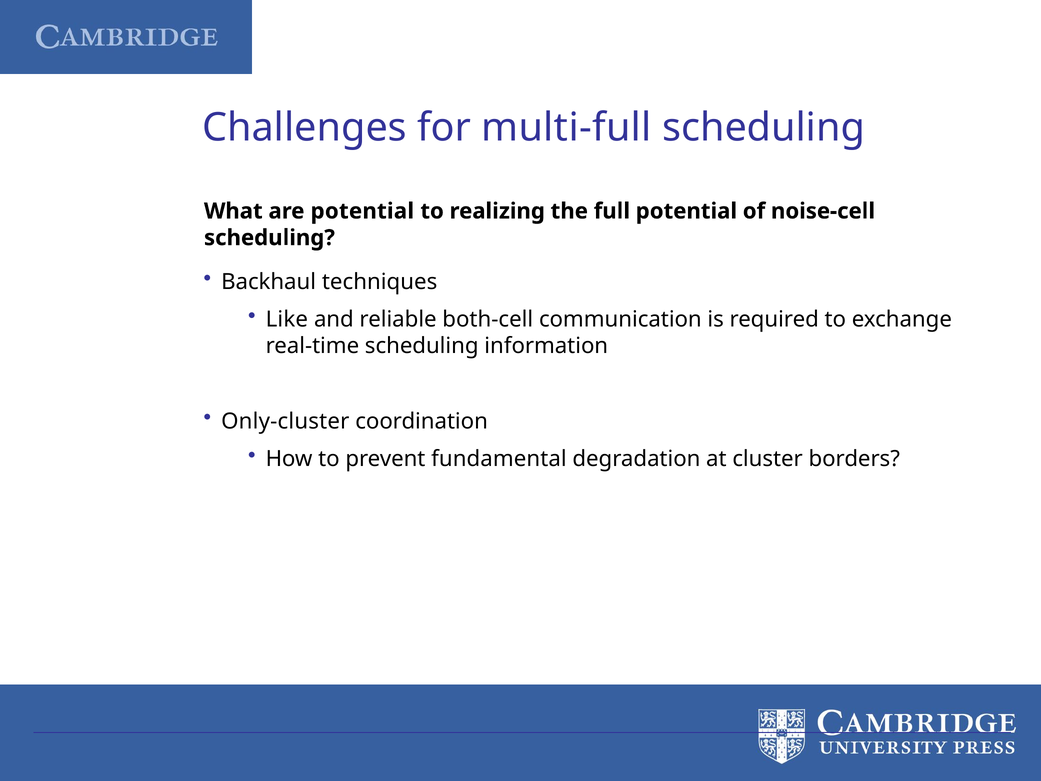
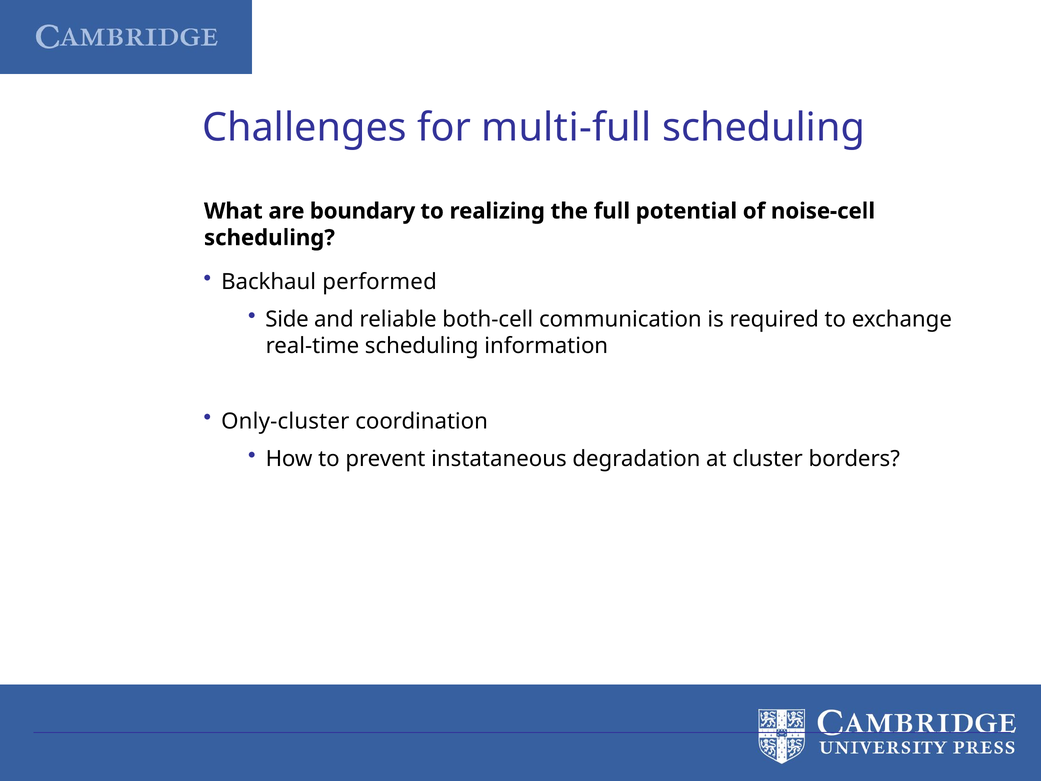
are potential: potential -> boundary (363, 211)
techniques: techniques -> performed (380, 282)
Like: Like -> Side (287, 319)
fundamental: fundamental -> instataneous (499, 459)
